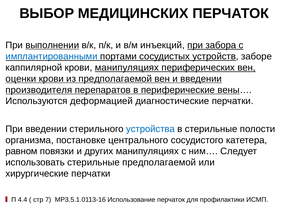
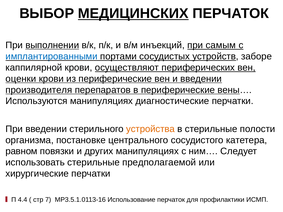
МЕДИЦИНСКИХ underline: none -> present (133, 14)
забора: забора -> самым (221, 45)
крови манипуляциях: манипуляциях -> осуществляют (127, 68)
из предполагаемой: предполагаемой -> периферические (115, 79)
Используются деформацией: деформацией -> манипуляциях (101, 101)
устройства colour: blue -> orange (150, 129)
